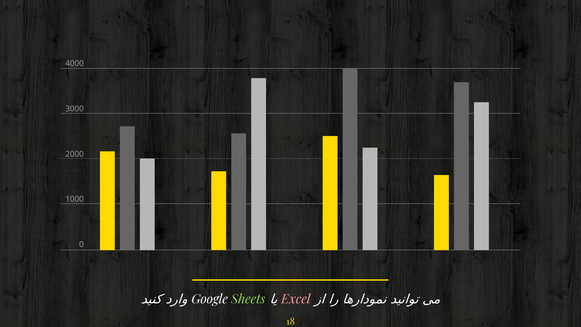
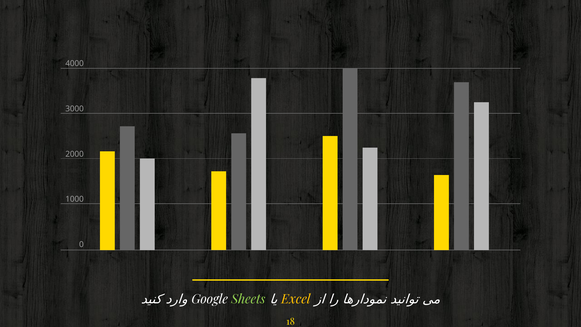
Excel colour: pink -> yellow (296, 299)
